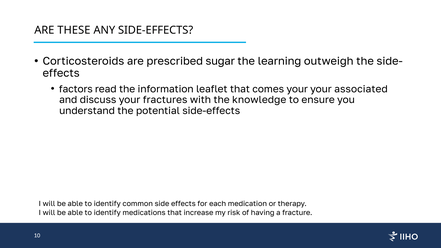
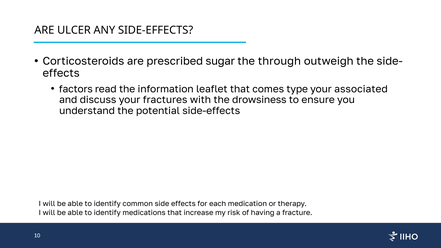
THESE: THESE -> ULCER (74, 30)
learning: learning -> through (279, 61)
comes your: your -> type (297, 89)
knowledge: knowledge -> drowsiness (259, 100)
